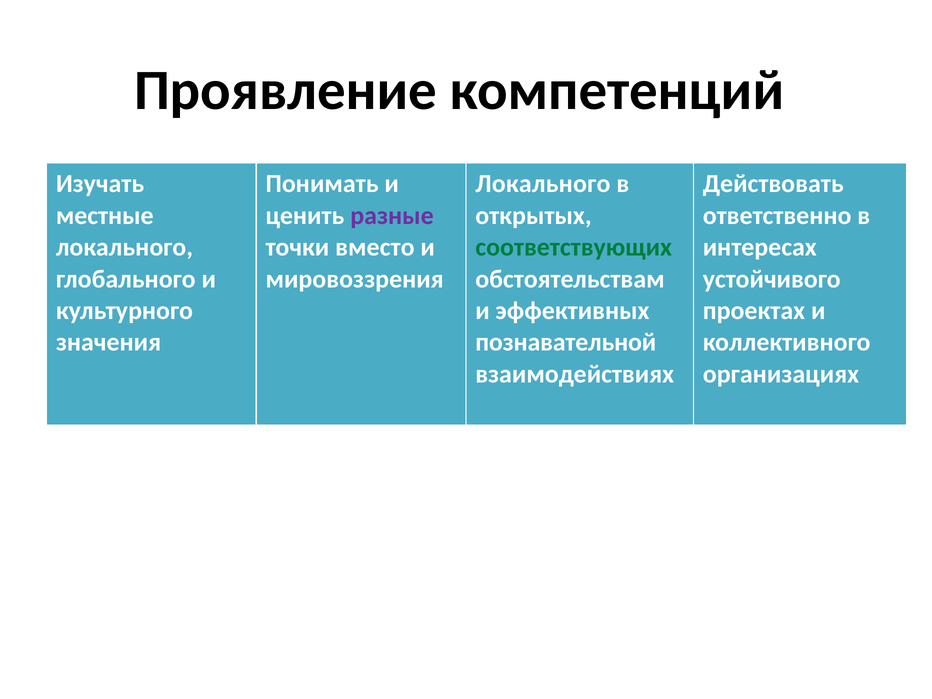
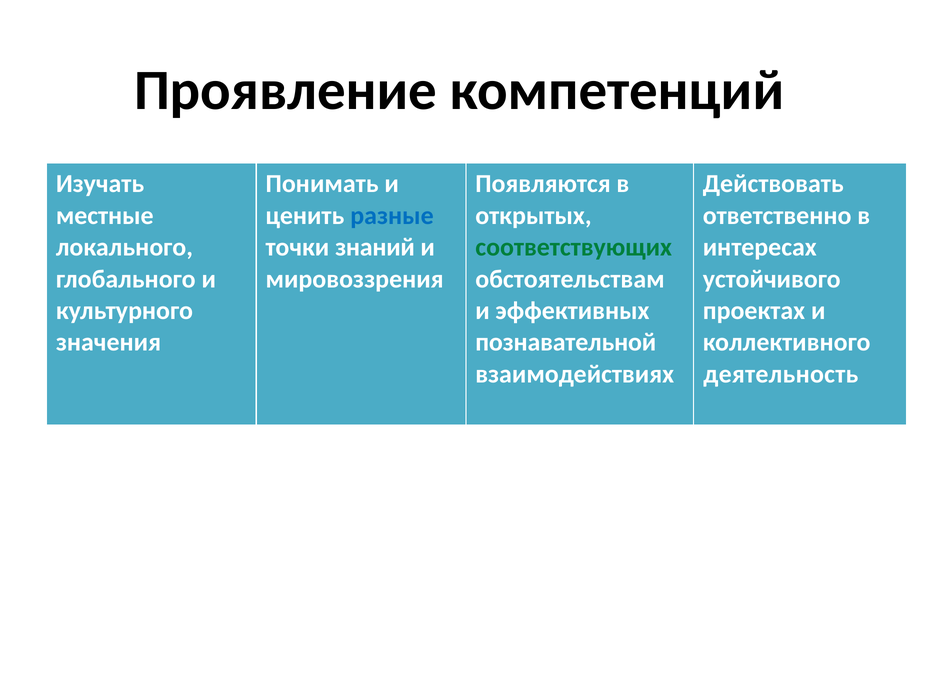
Локального: Локального -> Появляются (543, 184)
разные colour: purple -> blue (392, 216)
вместо: вместо -> знаний (375, 247)
организациях: организациях -> деятельность (781, 374)
